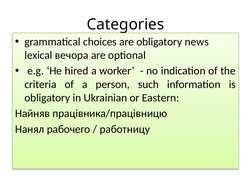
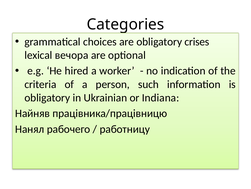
news: news -> crises (197, 42)
Eastern: Eastern -> Indiana (161, 97)
